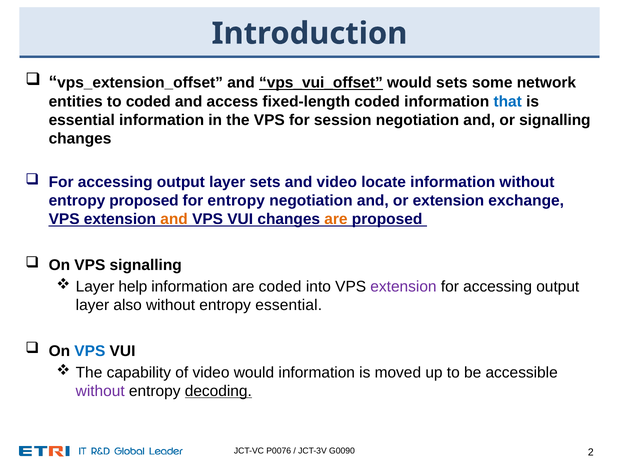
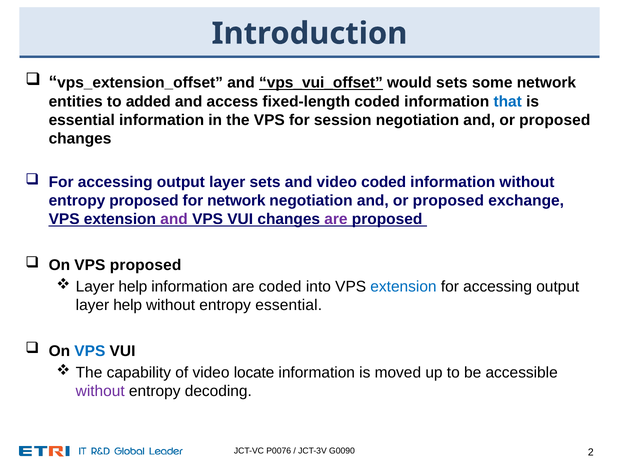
to coded: coded -> added (148, 102)
signalling: signalling -> proposed (555, 120)
video locate: locate -> coded (384, 182)
for entropy: entropy -> network (236, 201)
extension: extension -> proposed (448, 201)
and colour: orange -> purple (174, 219)
are colour: orange -> purple (336, 219)
VPS signalling: signalling -> proposed (146, 265)
extension colour: purple -> blue (403, 287)
also: also -> help (128, 305)
video would: would -> locate (254, 373)
decoding underline: present -> none (218, 391)
